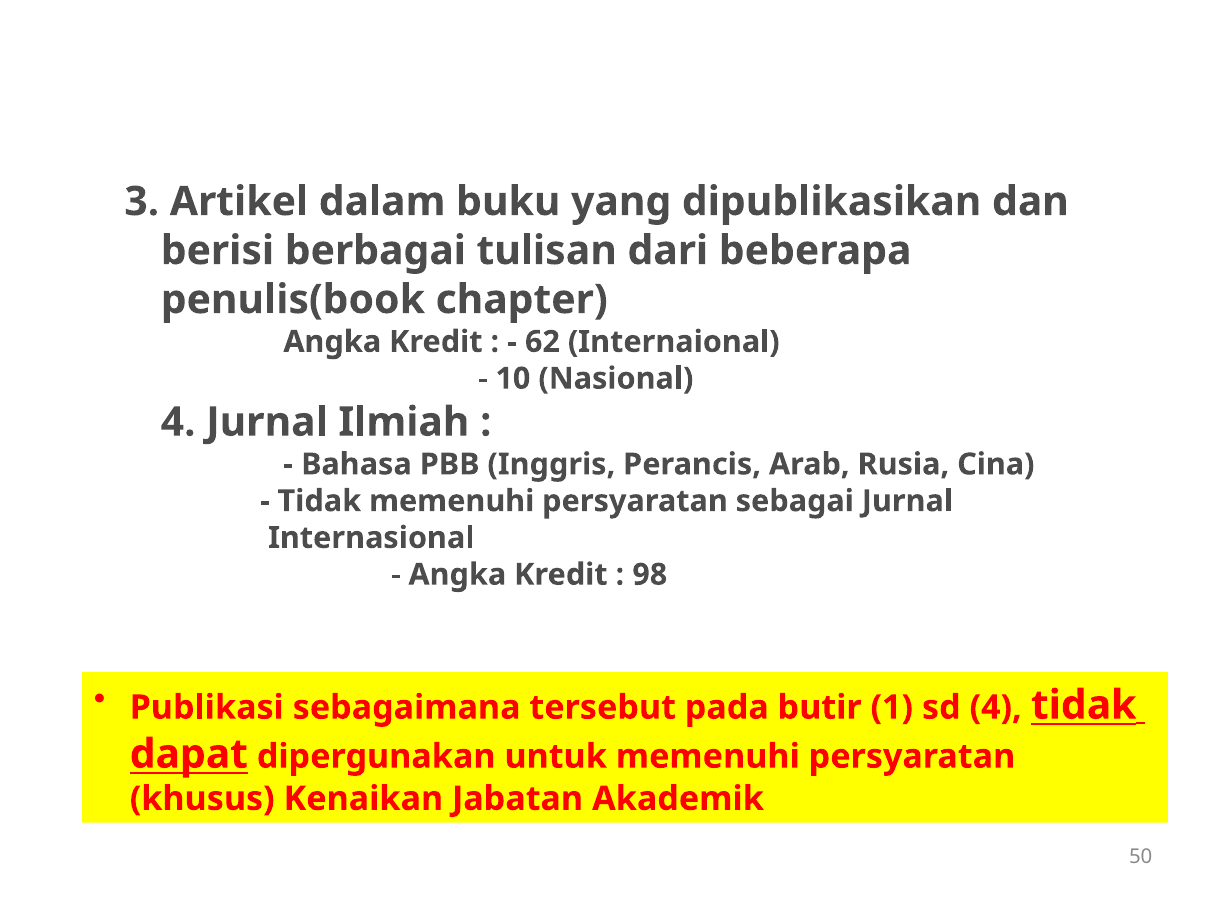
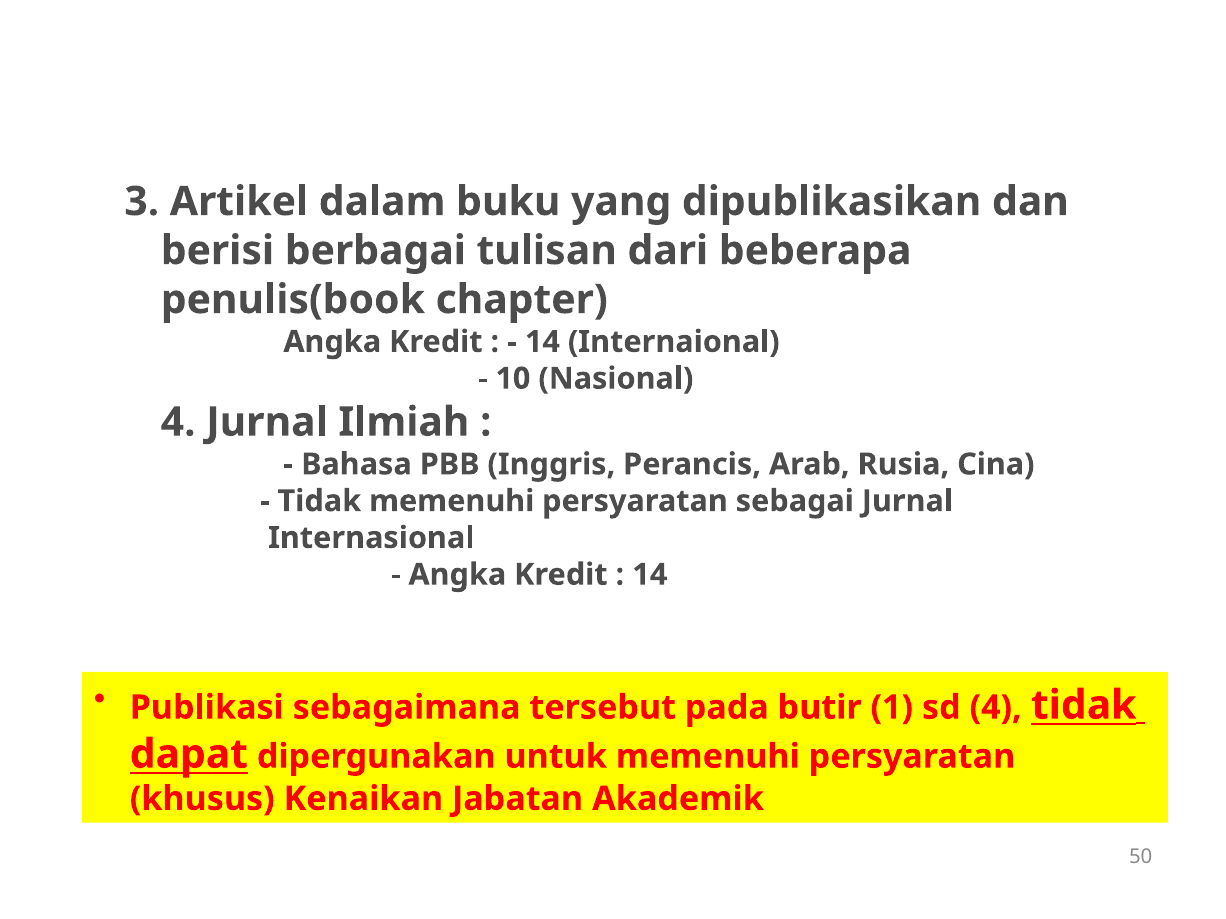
62: 62 -> 14 (542, 342)
98: 98 -> 14 (650, 575)
